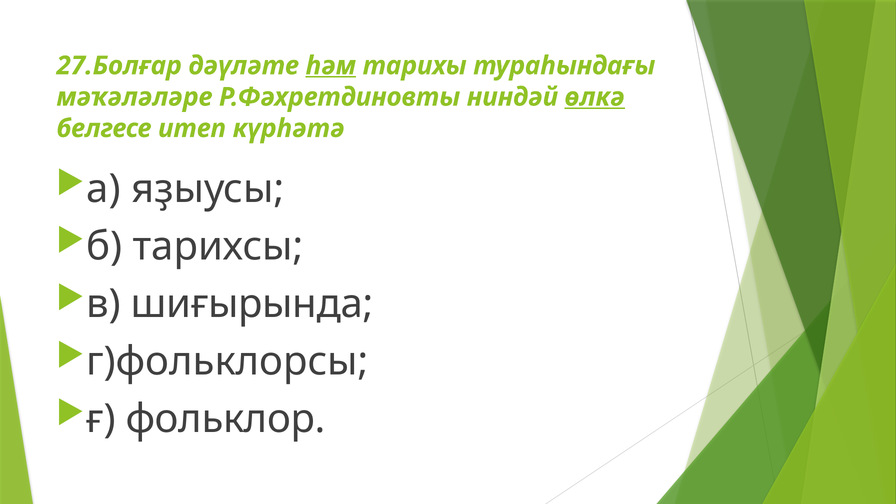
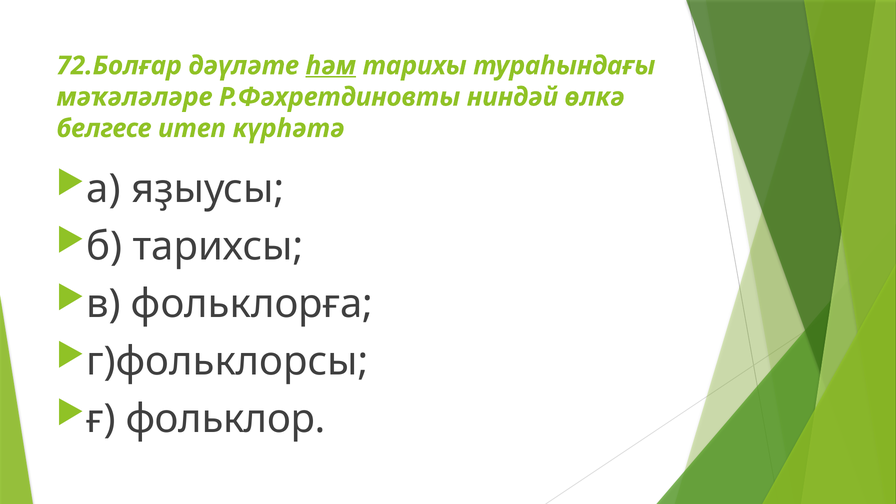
27.Болғар: 27.Болғар -> 72.Болғар (119, 66)
өлкә underline: present -> none (595, 97)
шиғырында: шиғырында -> фольклорға (252, 304)
